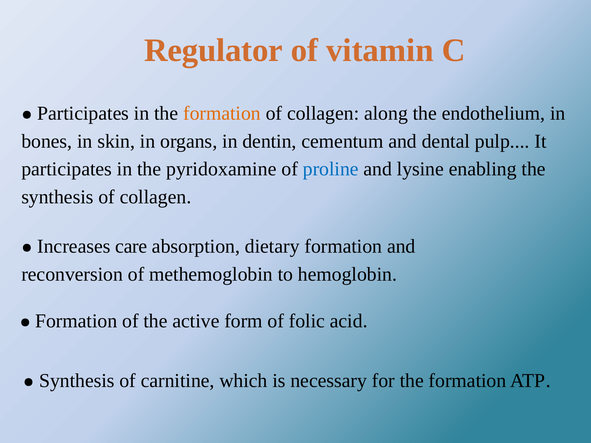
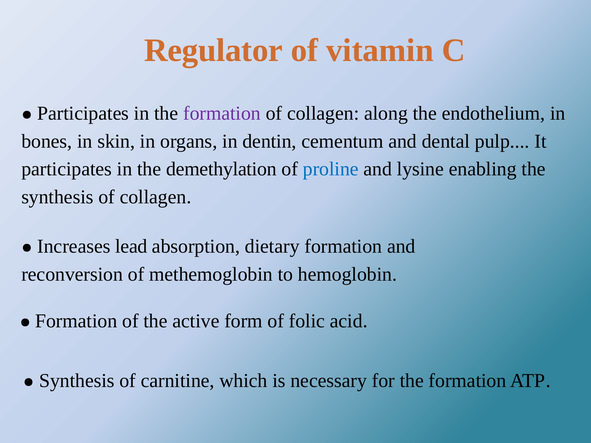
formation colour: orange -> purple (222, 113)
pyridoxamine: pyridoxamine -> demethylation (221, 169)
care: care -> lead (131, 247)
